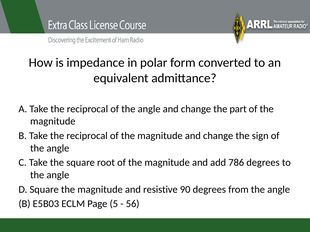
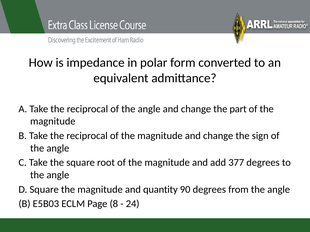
786: 786 -> 377 (236, 163)
resistive: resistive -> quantity (160, 190)
5: 5 -> 8 (114, 204)
56: 56 -> 24 (133, 204)
